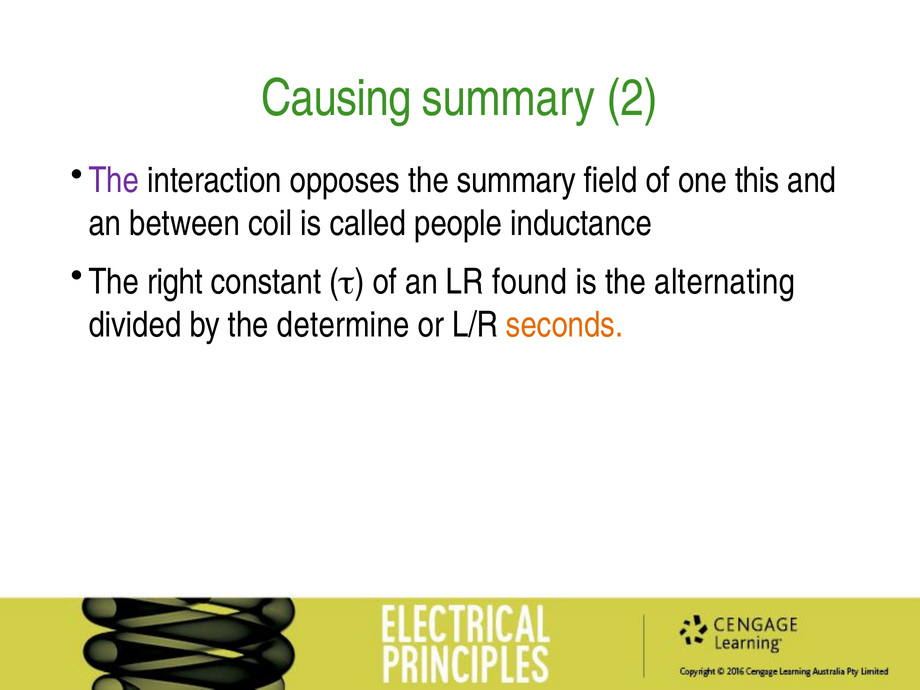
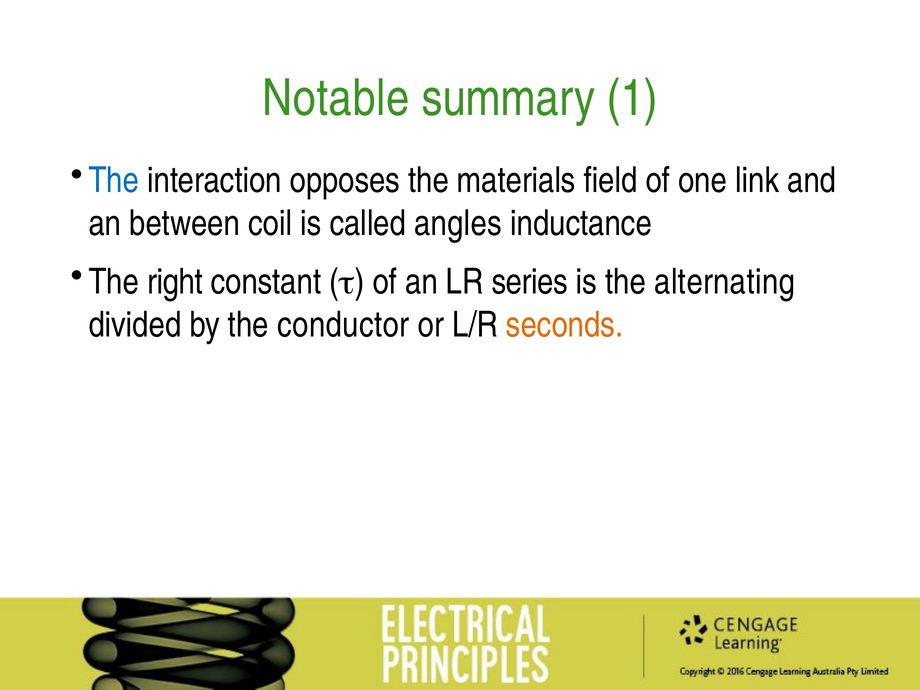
Causing: Causing -> Notable (336, 99)
2: 2 -> 1 (632, 99)
The colour: purple -> blue (114, 181)
the summary: summary -> materials (516, 181)
this: this -> link (757, 181)
people: people -> angles (458, 224)
found: found -> series (530, 282)
determine: determine -> conductor (343, 325)
